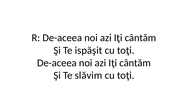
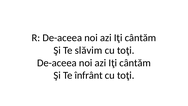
ispăşit: ispăşit -> slăvim (89, 50)
slăvim: slăvim -> înfrânt (89, 75)
